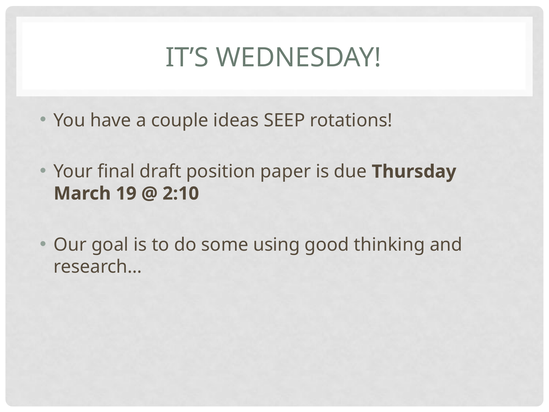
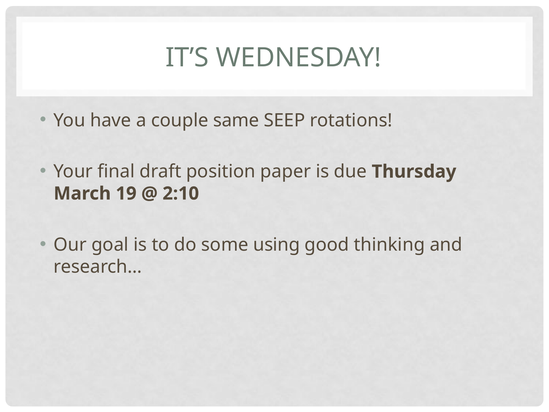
ideas: ideas -> same (236, 120)
